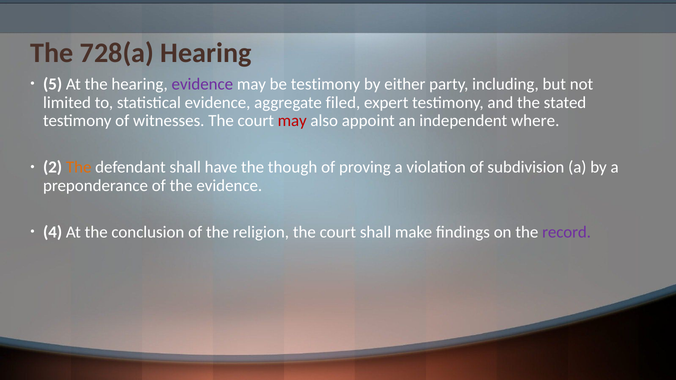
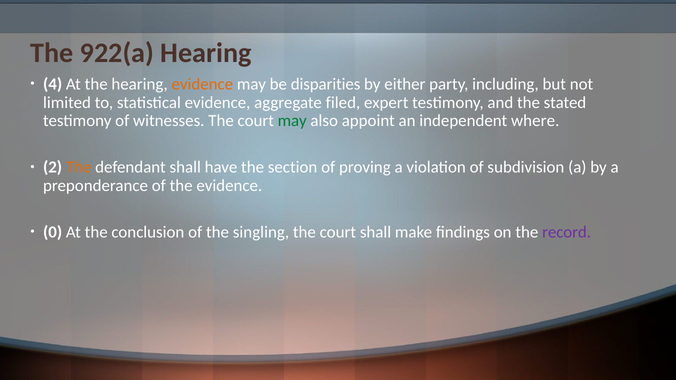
728(a: 728(a -> 922(a (117, 53)
5: 5 -> 4 (53, 84)
evidence colour: purple -> orange (202, 84)
be testimony: testimony -> disparities (326, 84)
may colour: red -> green (292, 121)
though: though -> section (293, 167)
4: 4 -> 0 (53, 232)
religion: religion -> singling (261, 232)
